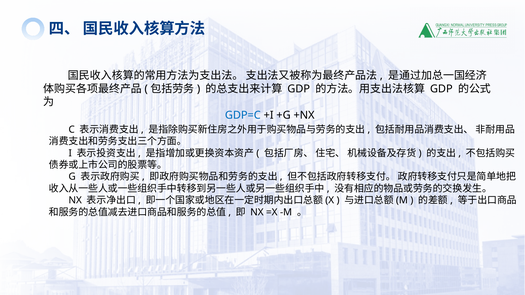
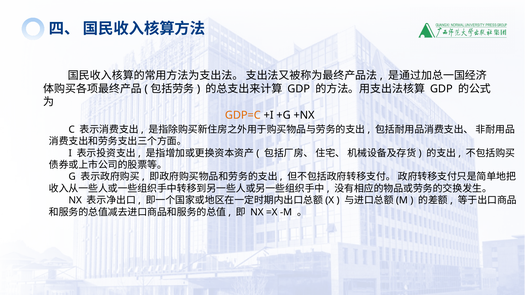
GDP=C colour: blue -> orange (243, 115)
